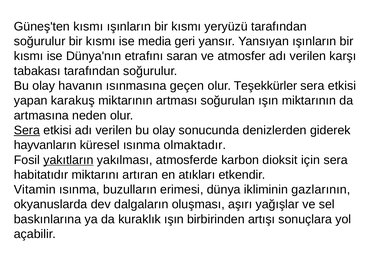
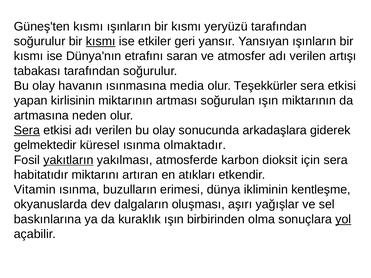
kısmı underline: none -> present (101, 41)
media: media -> etkiler (155, 41)
karşı: karşı -> artışı (343, 56)
geçen: geçen -> media (187, 86)
karakuş: karakuş -> kirlisinin (73, 101)
denizlerden: denizlerden -> arkadaşlara (275, 130)
hayvanların: hayvanların -> gelmektedir (45, 145)
gazlarının: gazlarının -> kentleşme (321, 190)
artışı: artışı -> olma (262, 219)
yol underline: none -> present (343, 219)
